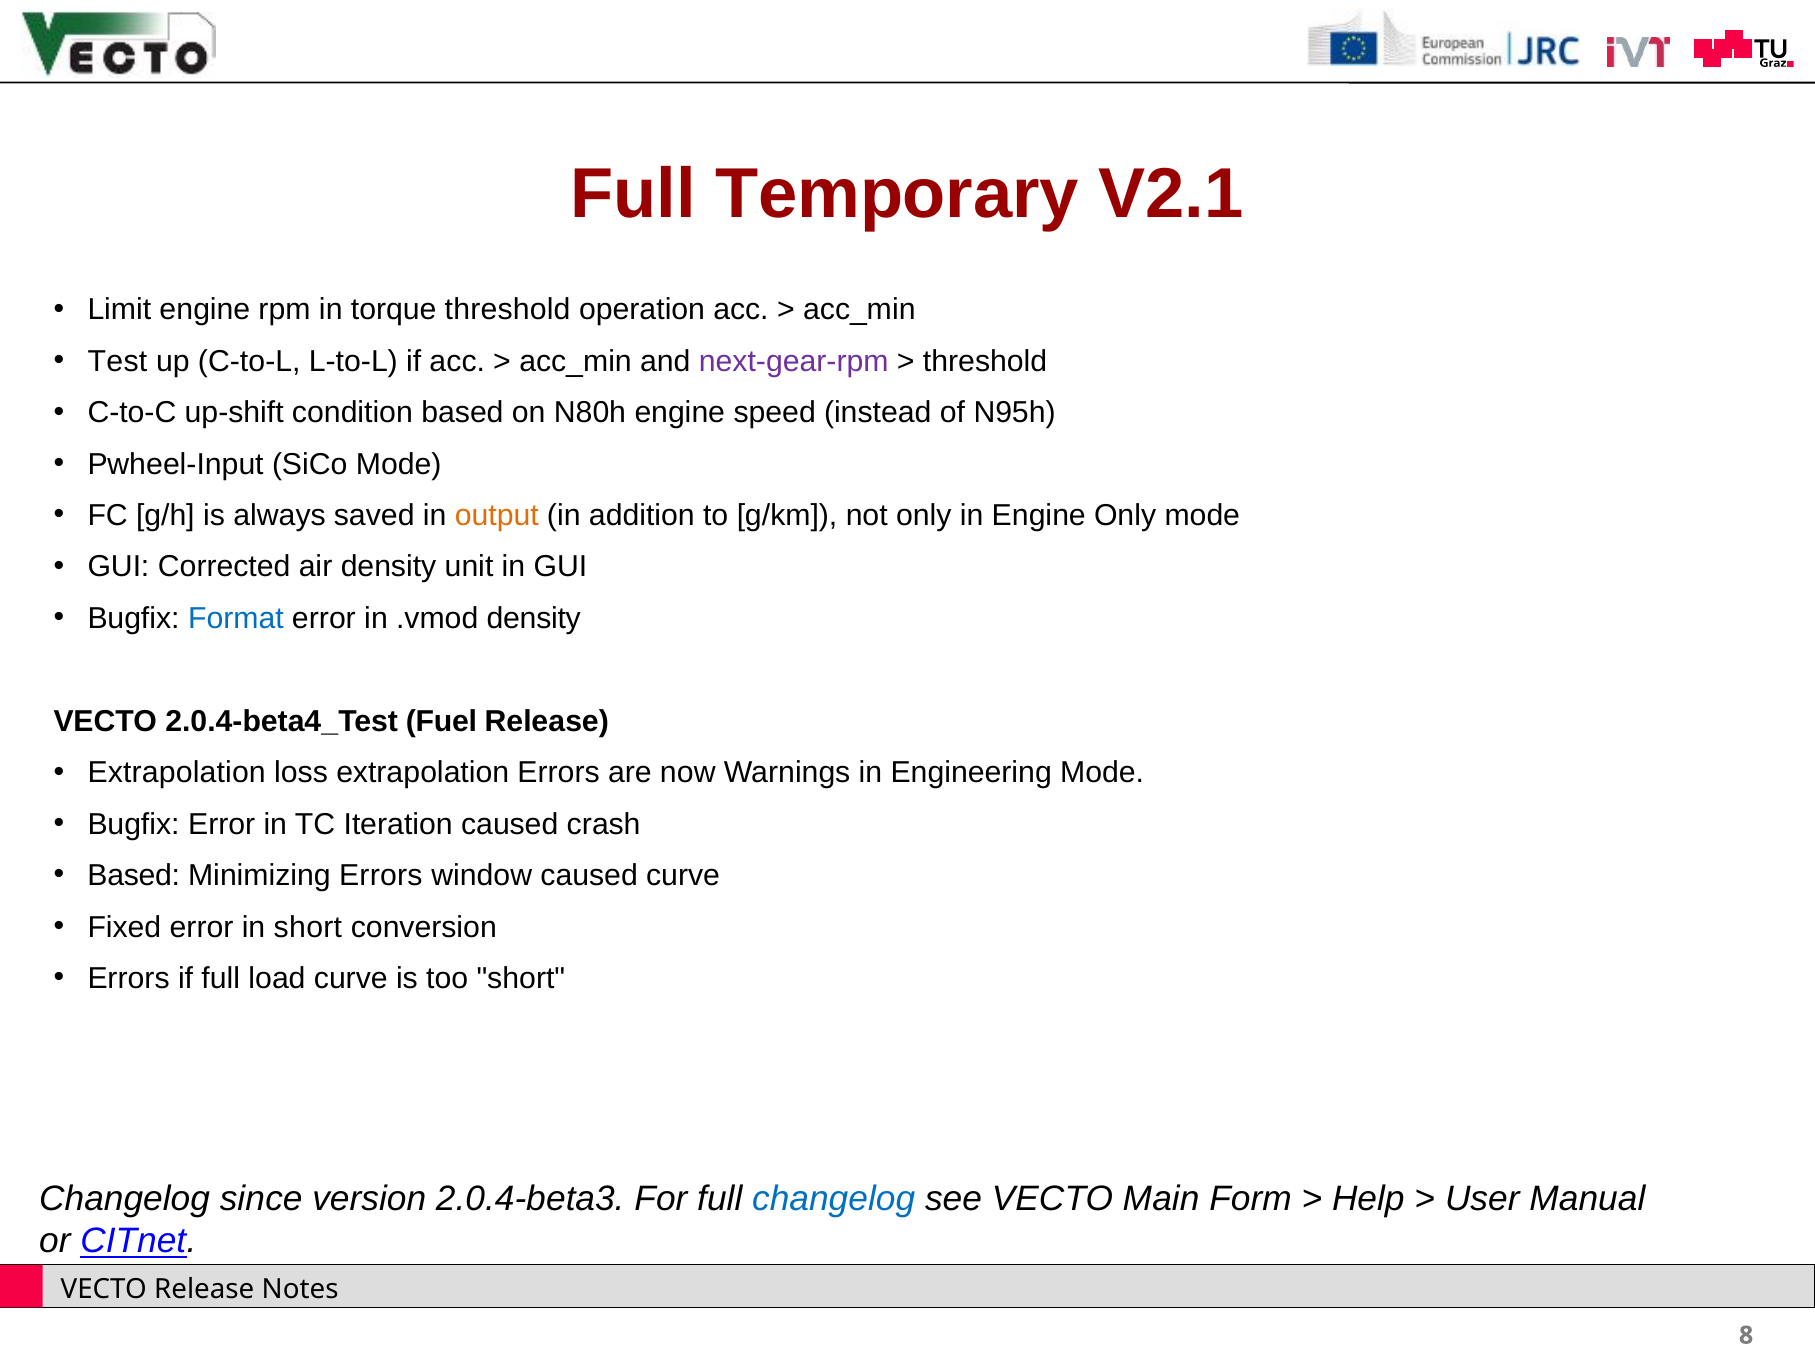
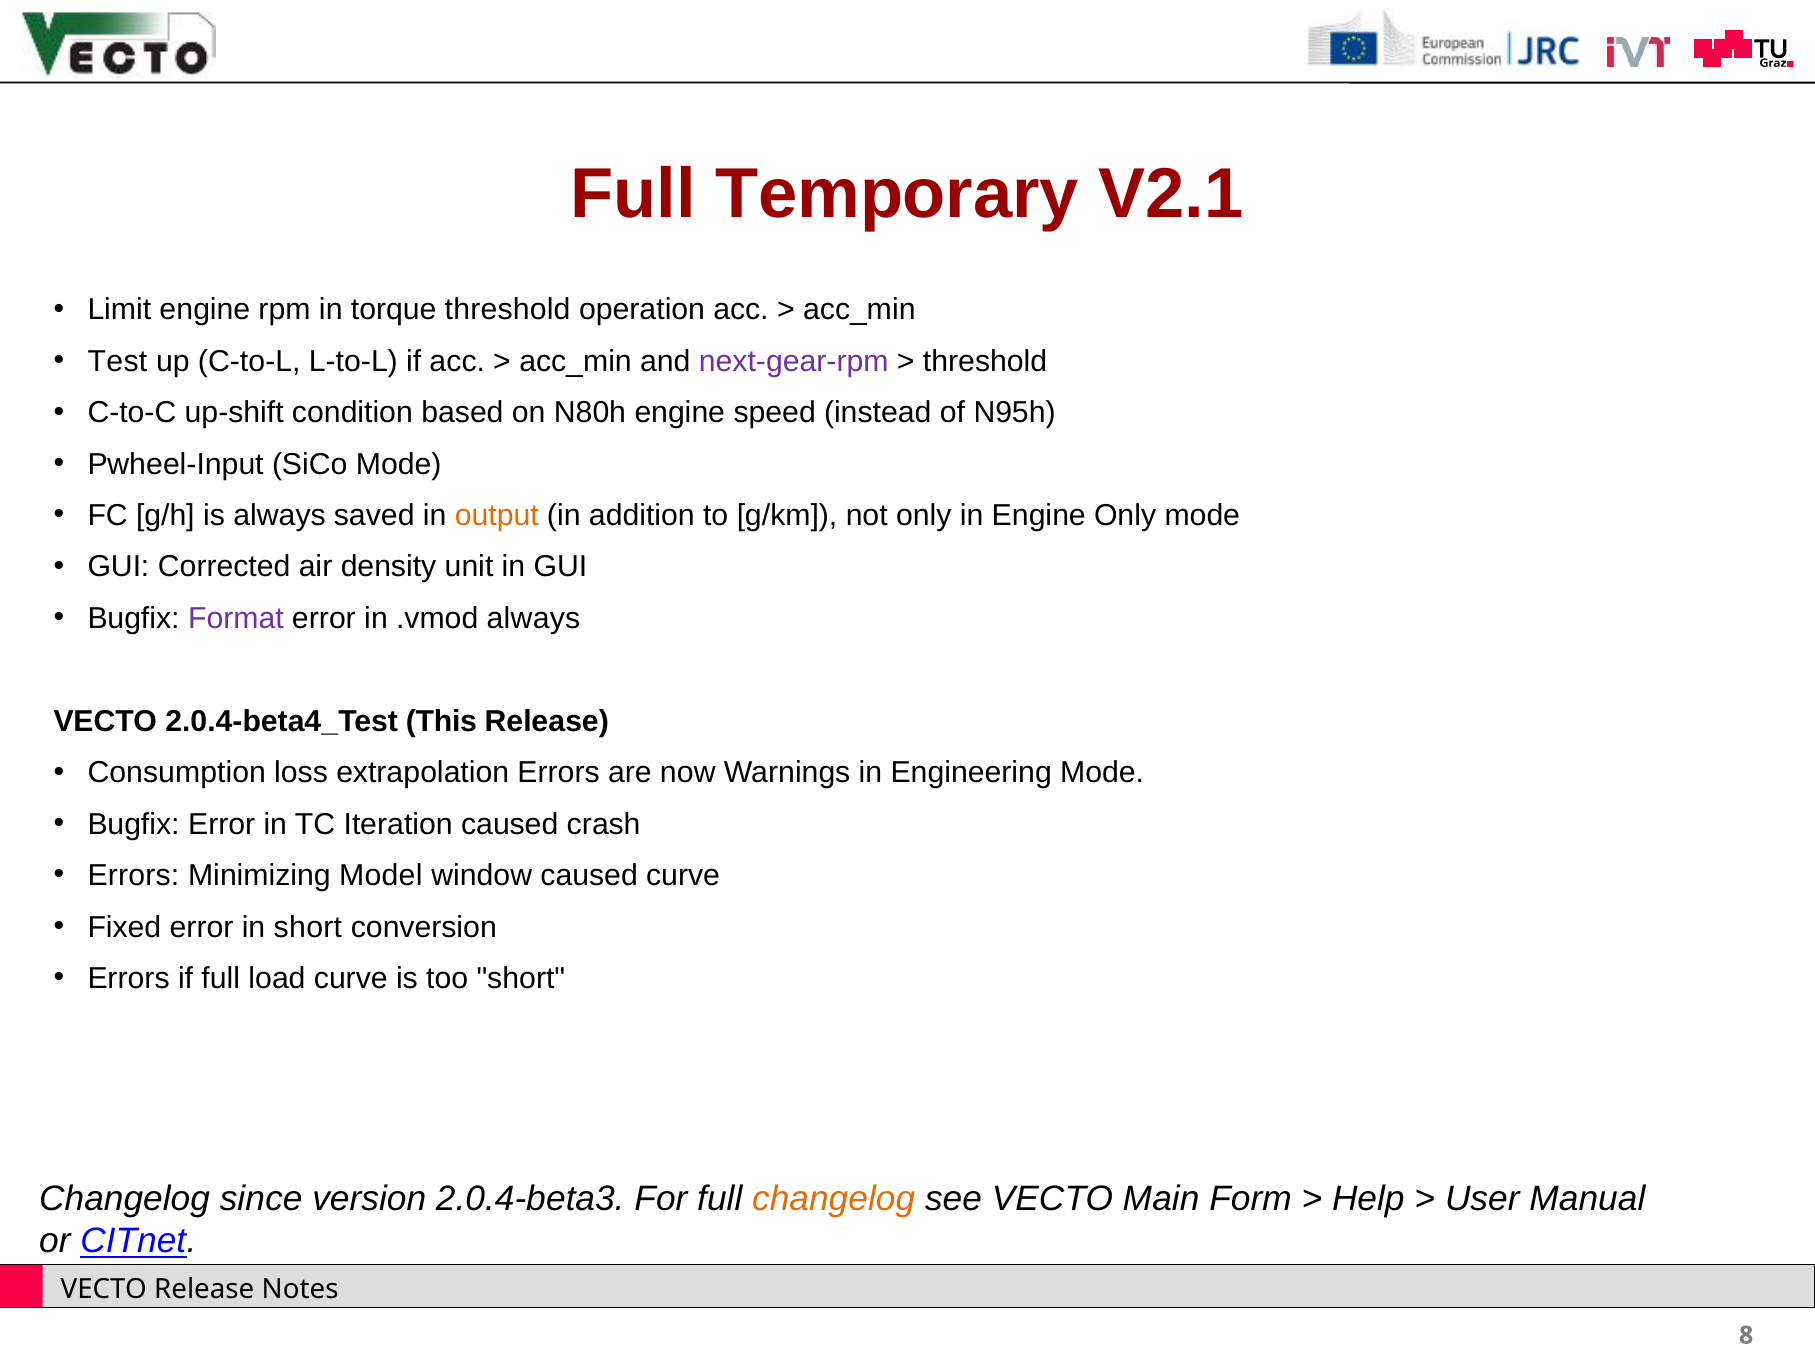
Format colour: blue -> purple (236, 619)
.vmod density: density -> always (533, 619)
Fuel: Fuel -> This (441, 721)
Extrapolation: Extrapolation -> Consumption (177, 773)
Based: Based -> Errors (133, 876)
Minimizing Errors: Errors -> Model (381, 876)
changelog colour: blue -> orange (834, 1199)
